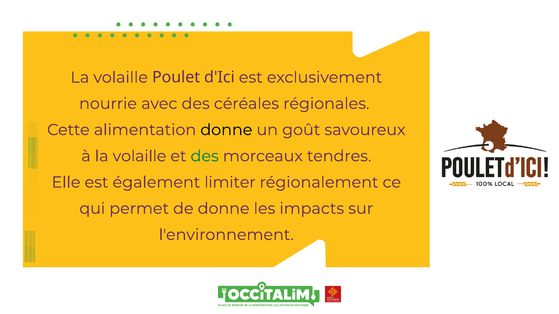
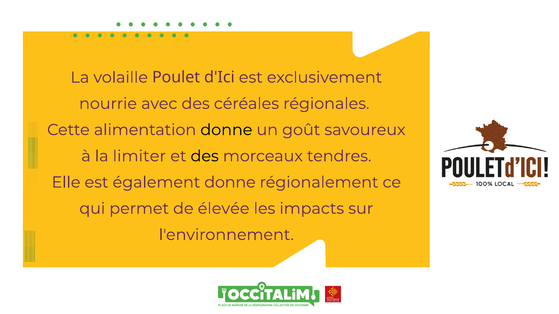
à la volaille: volaille -> limiter (139, 156)
des colour: green -> black (205, 156)
également limiter: limiter -> donne (230, 183)
de donne: donne -> élevée (224, 209)
